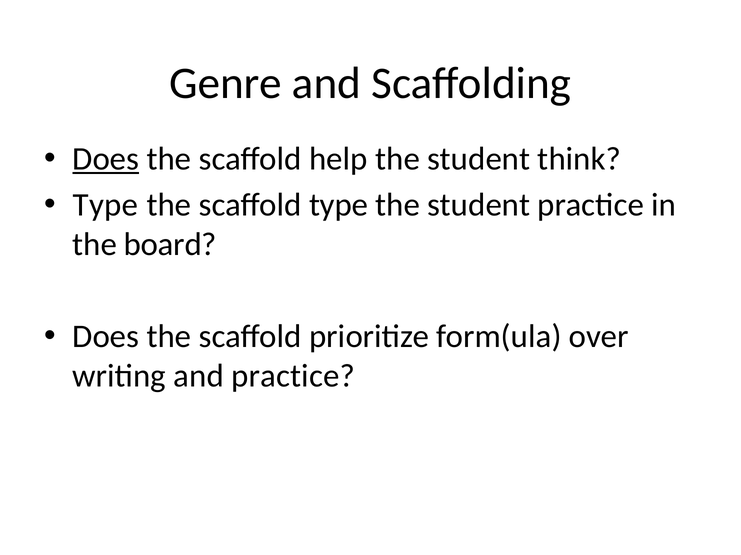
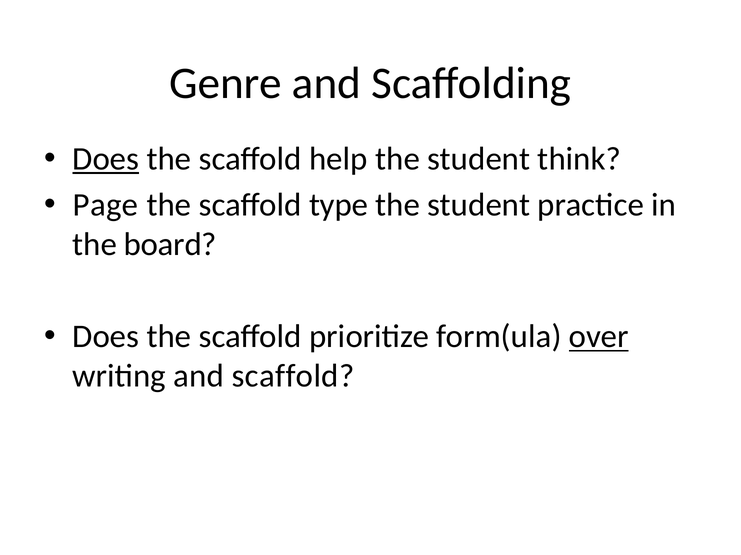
Type: Type -> Page (106, 205)
over underline: none -> present (599, 337)
and practice: practice -> scaffold (293, 377)
